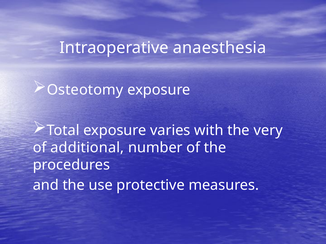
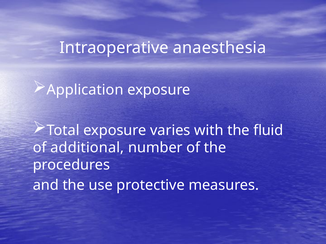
Osteotomy: Osteotomy -> Application (85, 90)
very: very -> fluid (268, 131)
